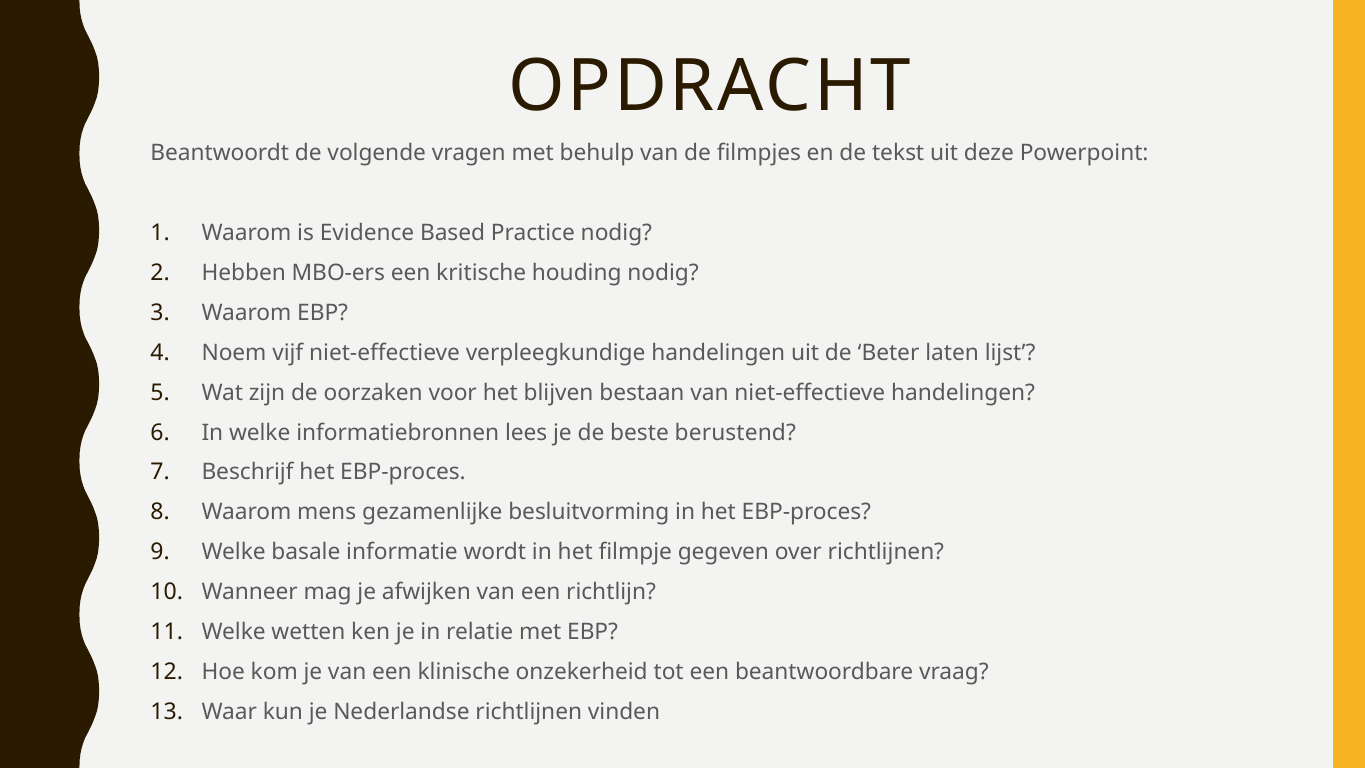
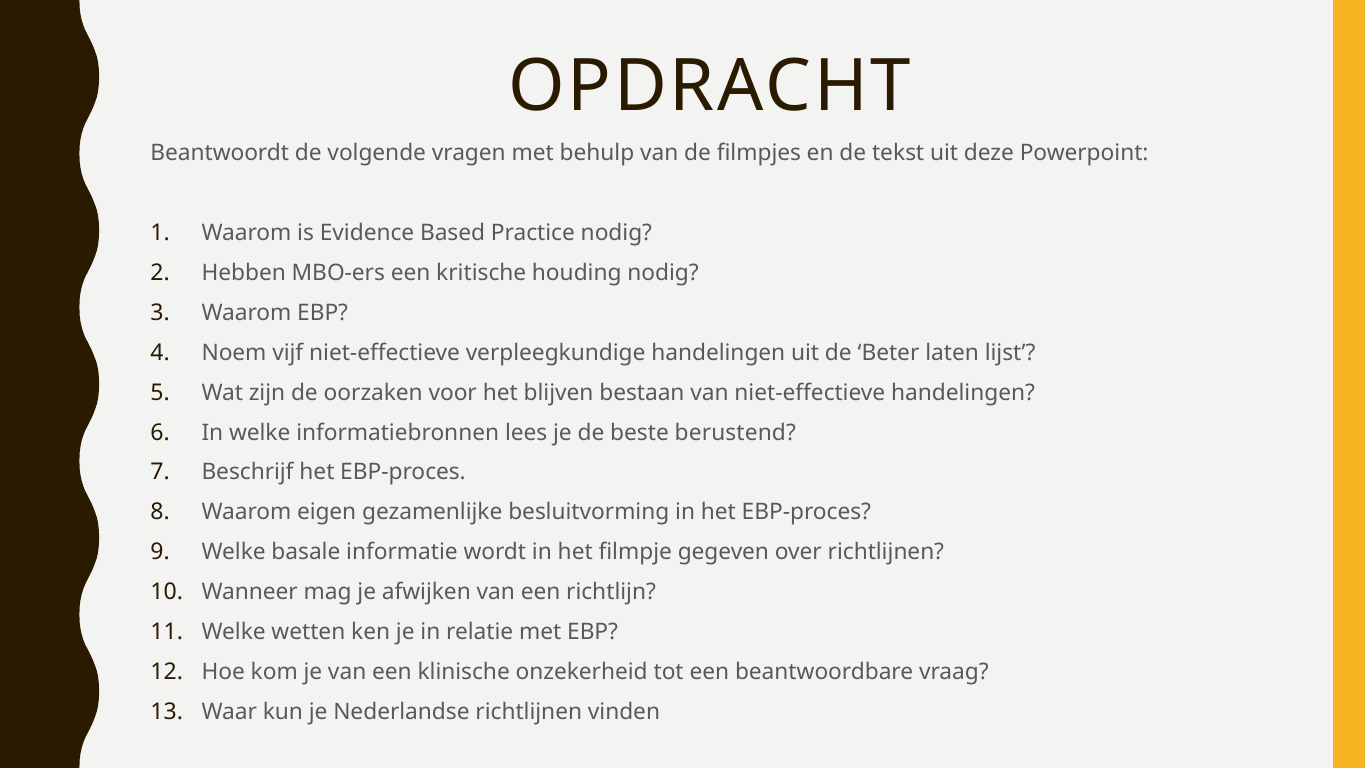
mens: mens -> eigen (327, 512)
